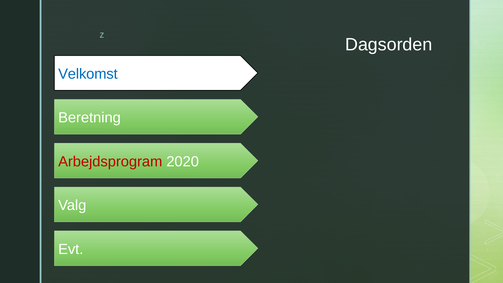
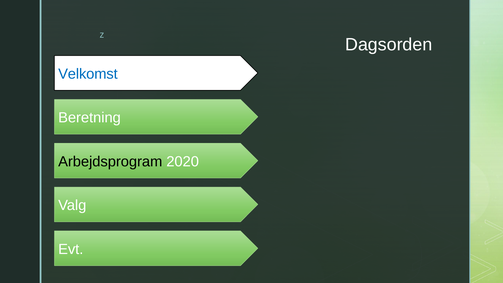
Arbejdsprogram colour: red -> black (110, 162)
